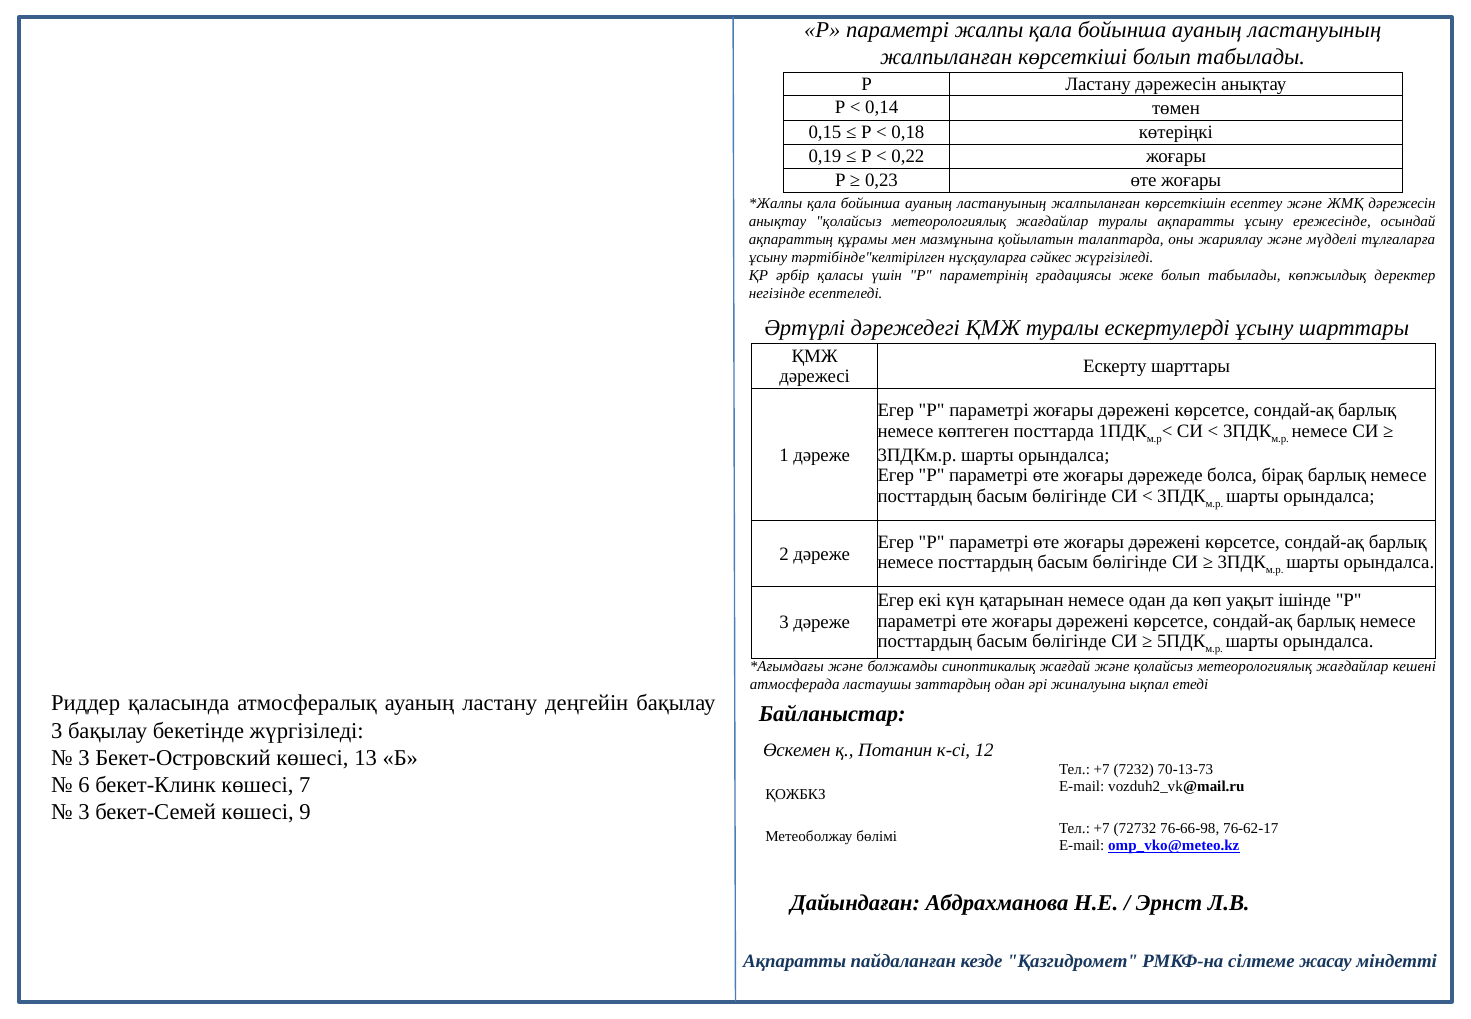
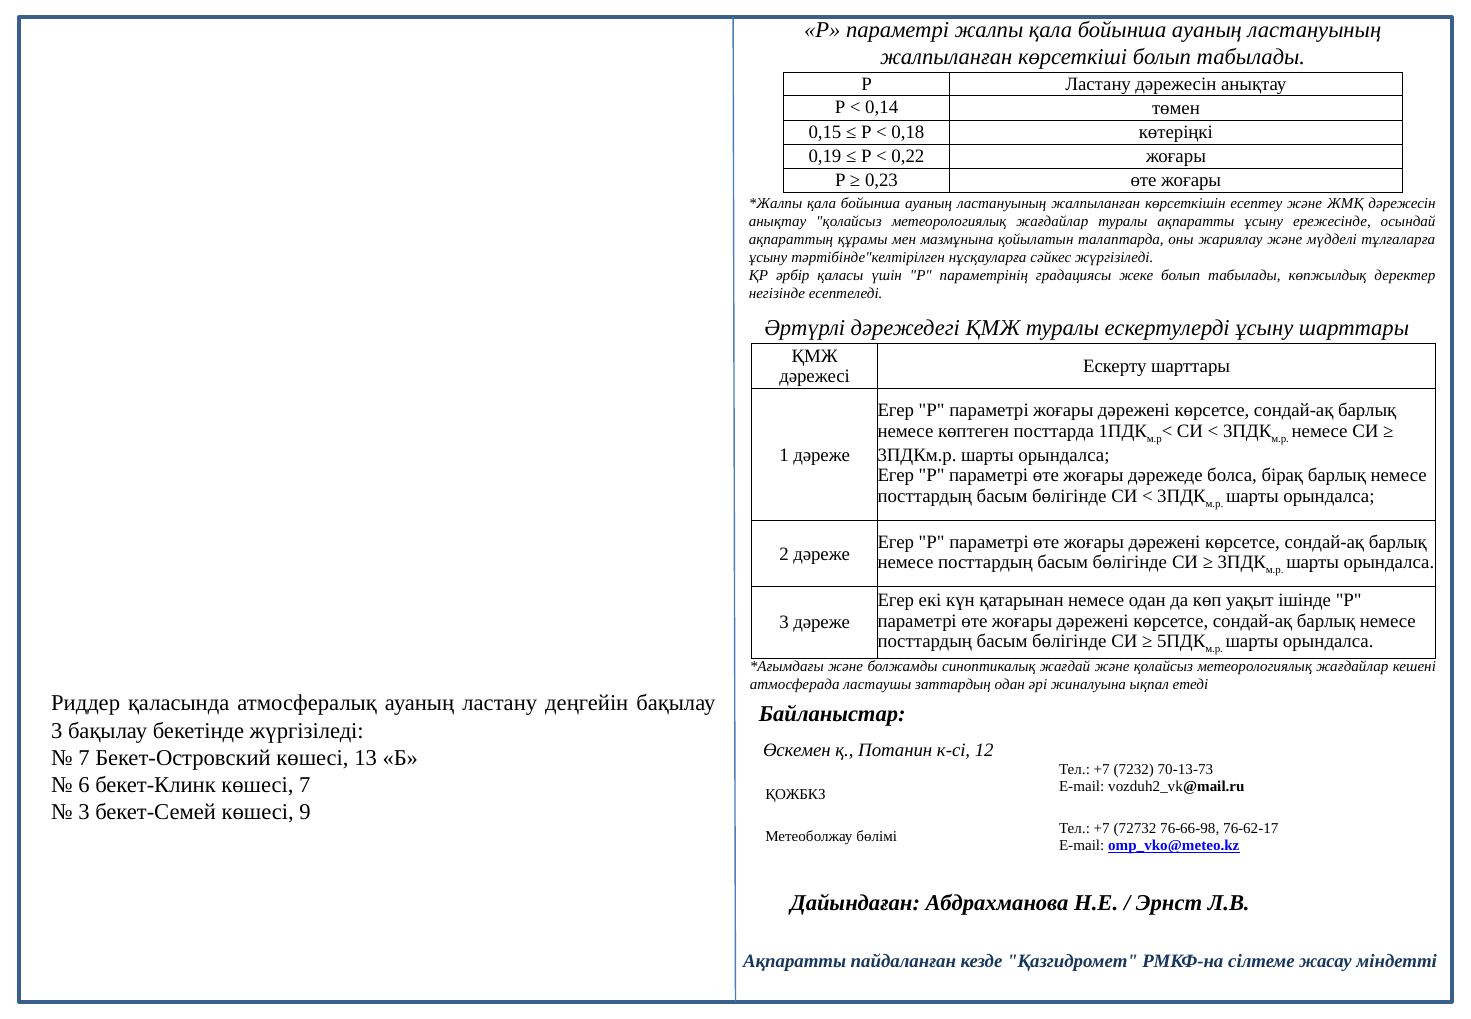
3: 3 -> 7 (84, 757)
